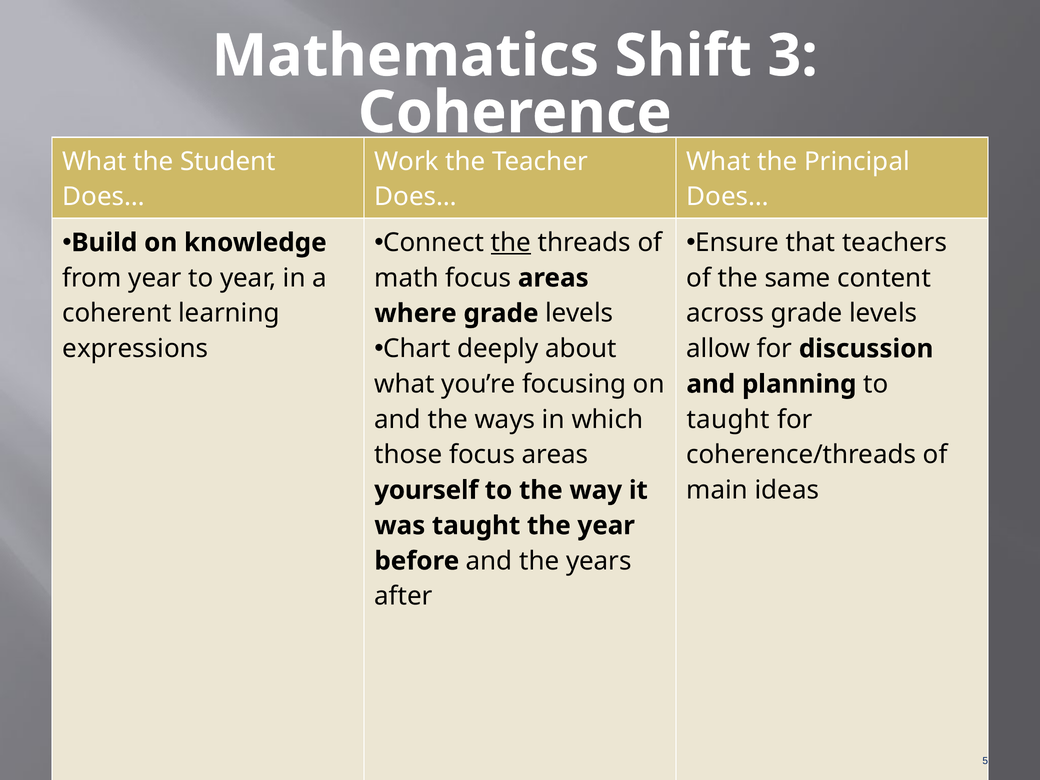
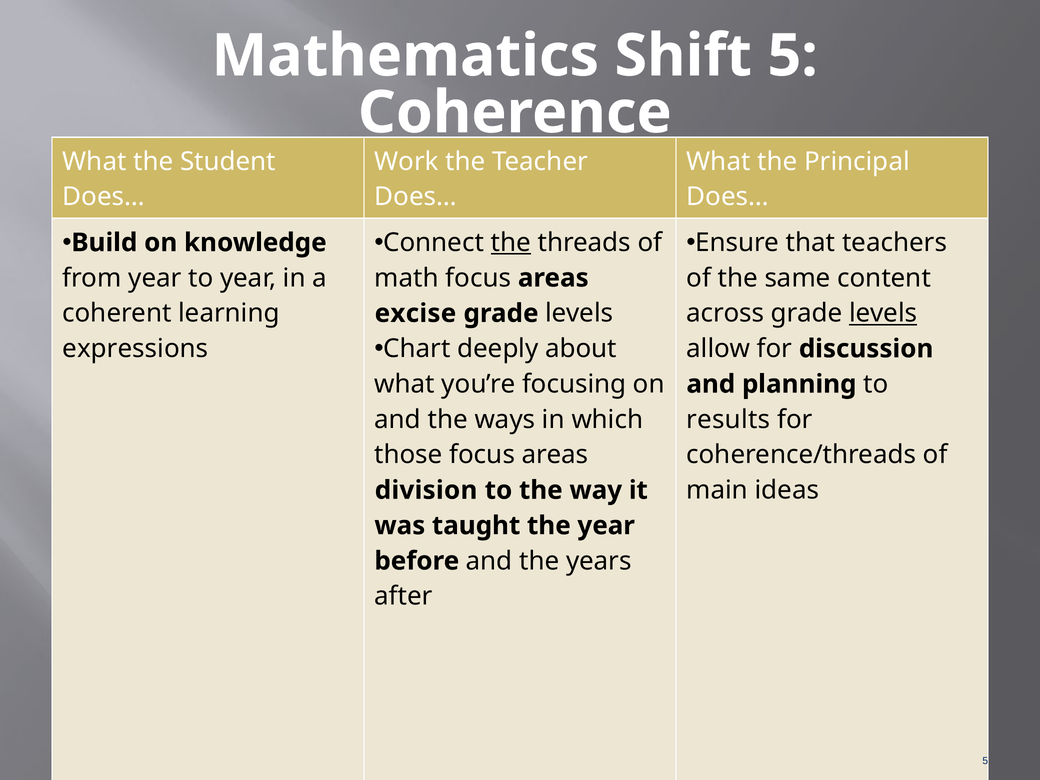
Shift 3: 3 -> 5 (793, 56)
levels underline: none -> present (883, 313)
where: where -> excise (415, 313)
taught: taught -> results (728, 419)
yourself: yourself -> division (426, 490)
